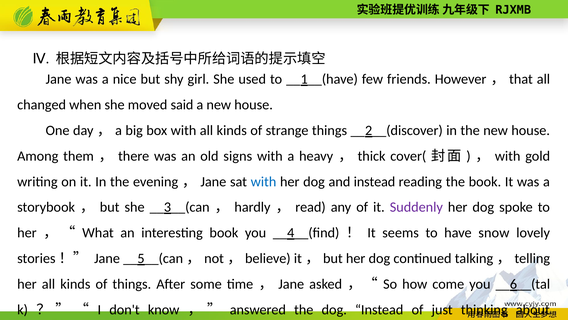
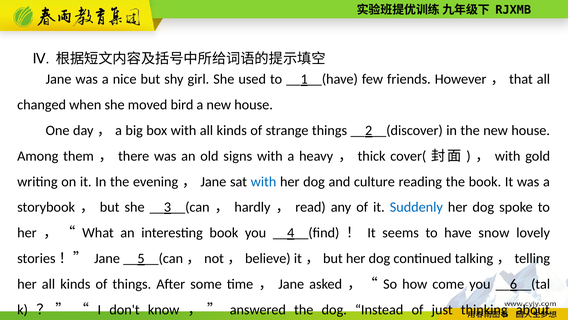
said: said -> bird (182, 105)
and instead: instead -> culture (374, 181)
Suddenly colour: purple -> blue (416, 207)
